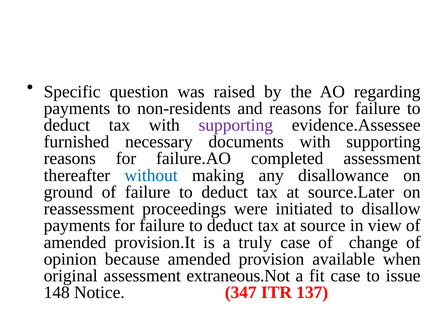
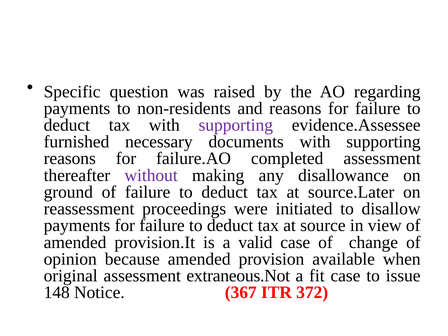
without colour: blue -> purple (151, 175)
truly: truly -> valid (255, 242)
347: 347 -> 367 (241, 292)
137: 137 -> 372 (312, 292)
